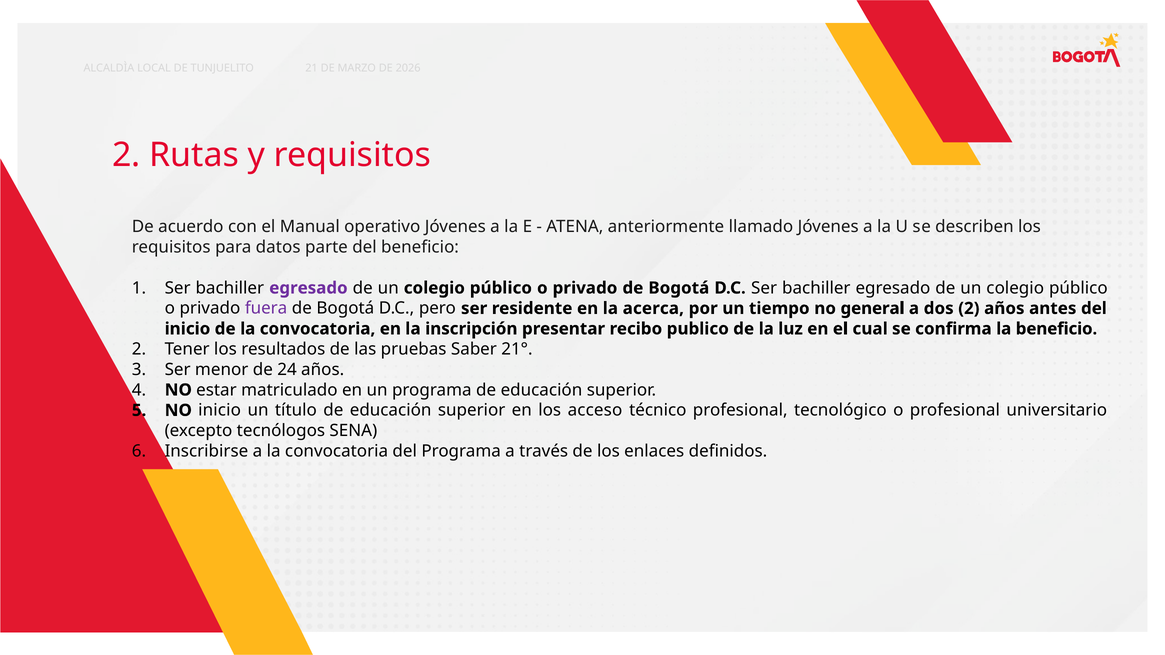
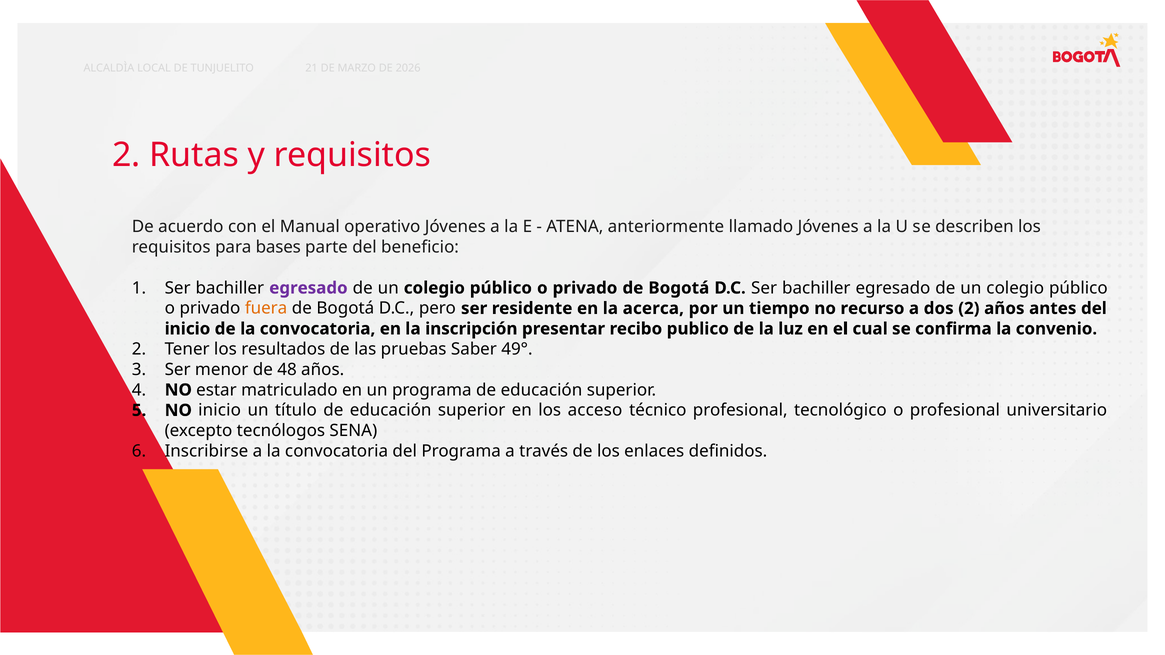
datos: datos -> bases (278, 247)
fuera colour: purple -> orange (266, 309)
general: general -> recurso (872, 309)
la beneficio: beneficio -> convenio (1056, 329)
21°: 21° -> 49° (517, 349)
24: 24 -> 48 (287, 370)
